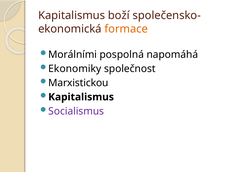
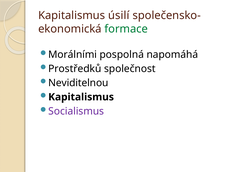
boží: boží -> úsilí (119, 15)
formace colour: orange -> green (126, 29)
Ekonomiky: Ekonomiky -> Prostředků (75, 69)
Marxistickou: Marxistickou -> Neviditelnou (78, 83)
